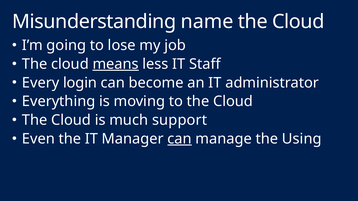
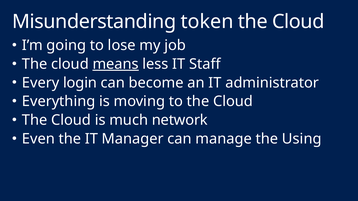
name: name -> token (207, 22)
support: support -> network (180, 120)
can underline: present -> none (180, 139)
